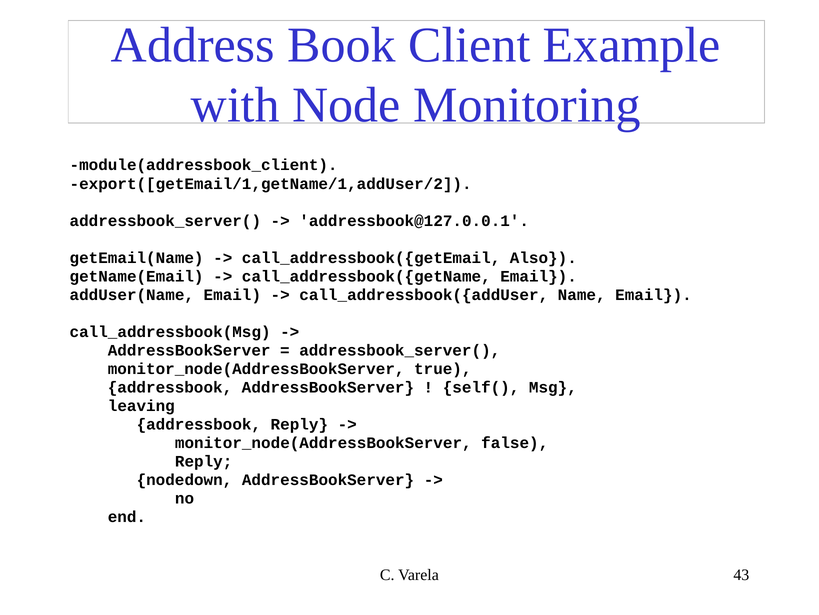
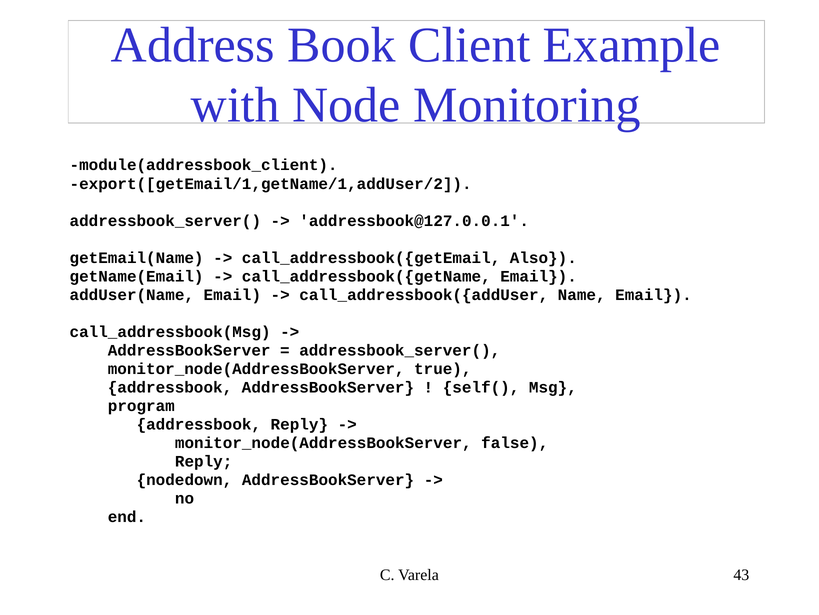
leaving: leaving -> program (141, 405)
